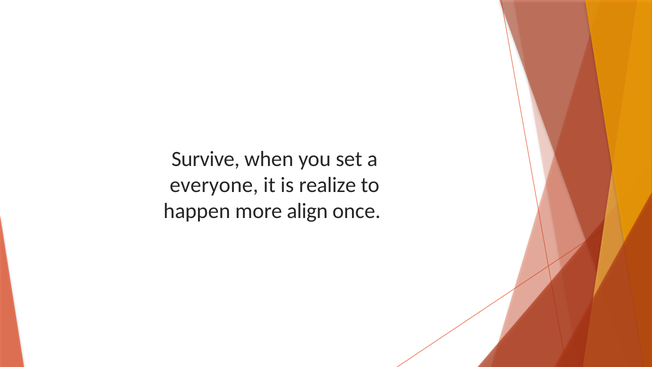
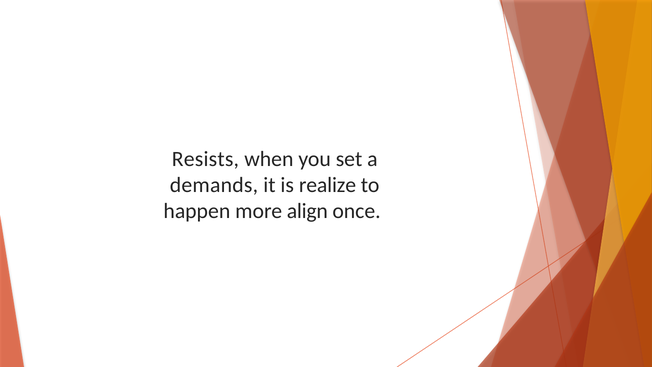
Survive: Survive -> Resists (205, 159)
everyone: everyone -> demands (214, 185)
